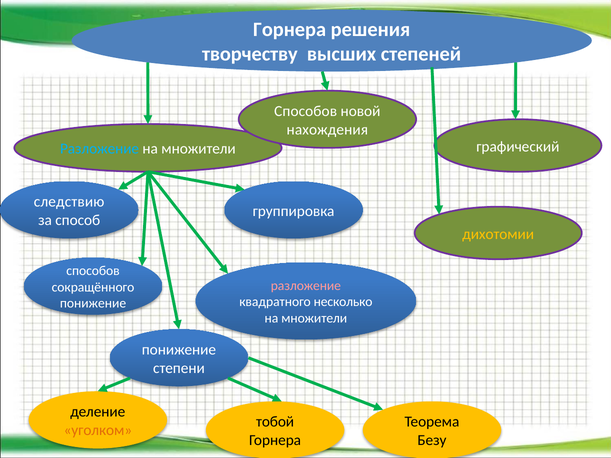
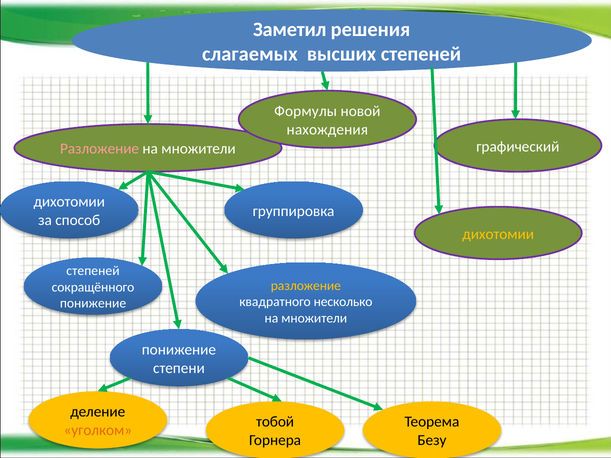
Горнера: Горнера -> Заметил (290, 30)
творчеству: творчеству -> слагаемых (250, 54)
Способов: Способов -> Формулы (306, 111)
Разложение colour: light blue -> pink (100, 149)
следствию: следствию -> дихотомии (69, 202)
способов: способов -> степеней (93, 271)
разложение colour: pink -> yellow (306, 286)
